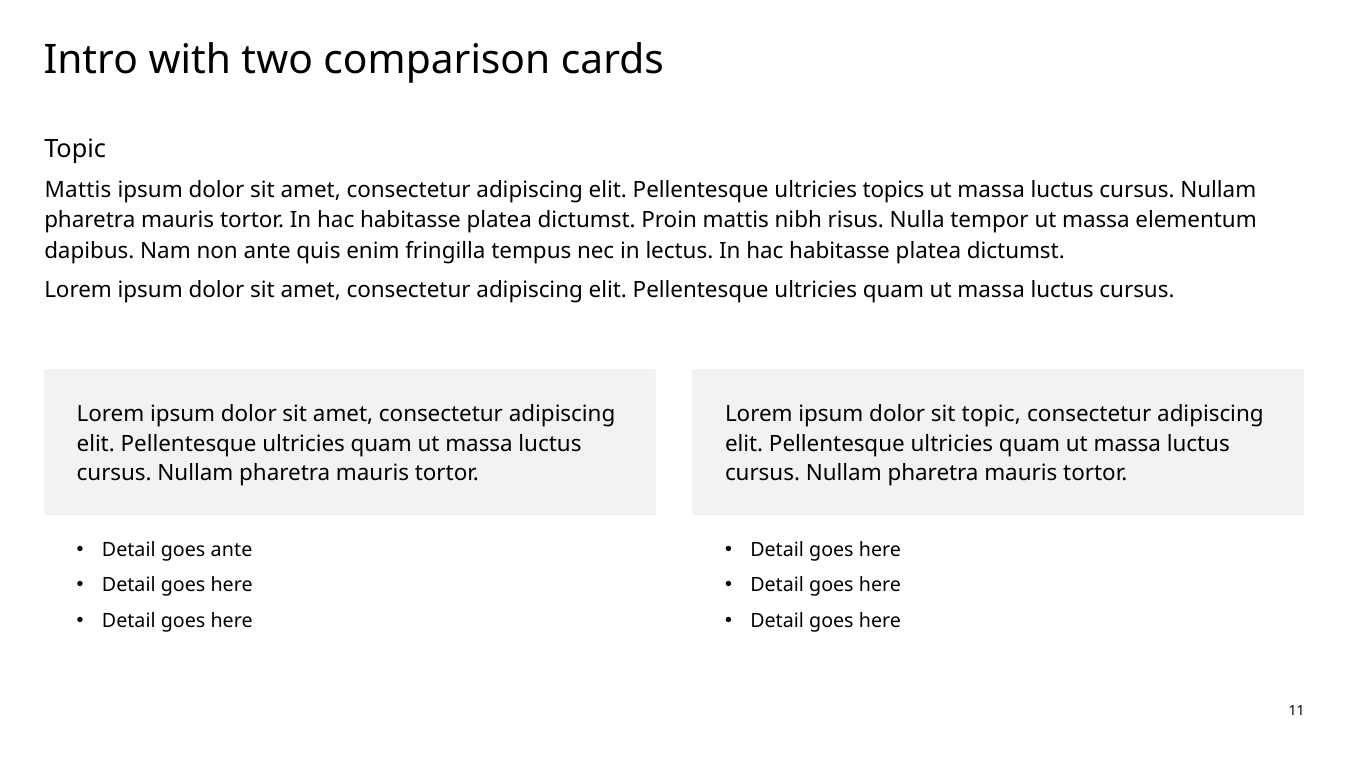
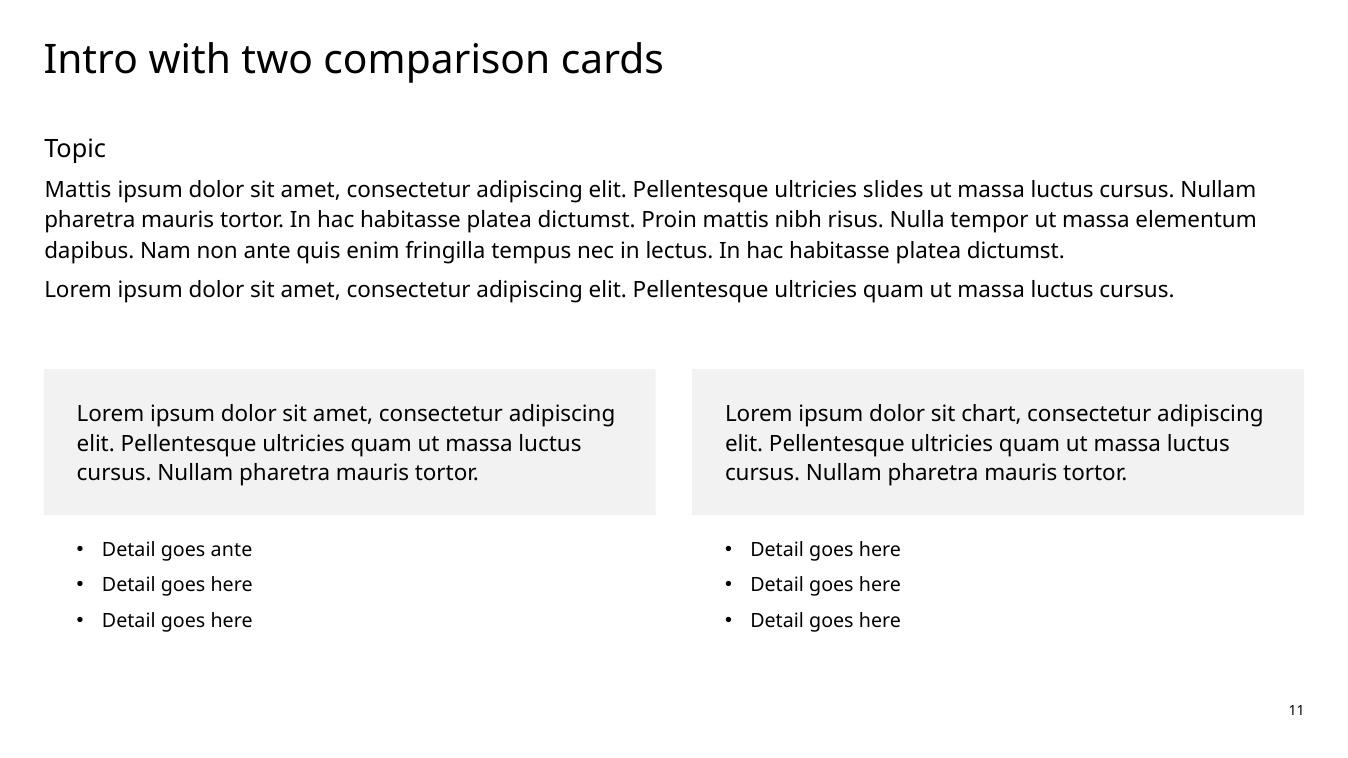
topics: topics -> slides (893, 190)
sit topic: topic -> chart (991, 414)
